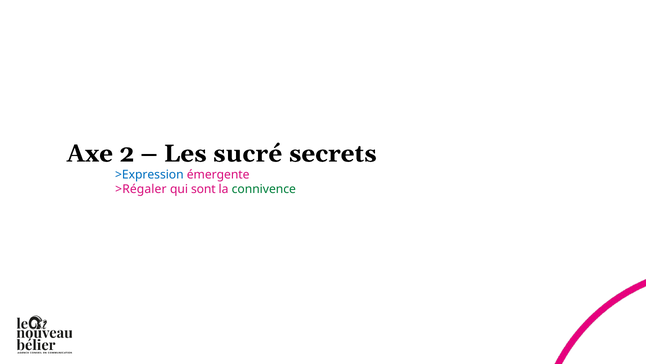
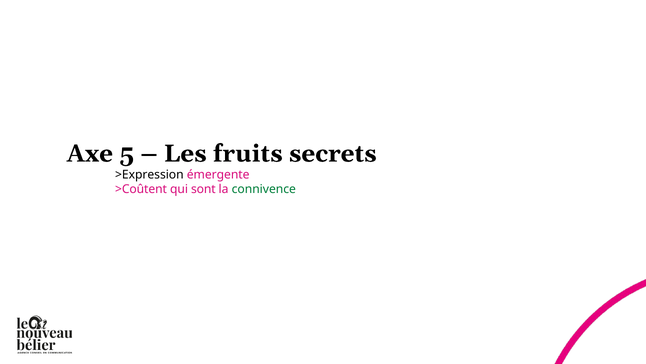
2: 2 -> 5 (127, 153)
sucré: sucré -> fruits (248, 153)
>Expression colour: blue -> black (149, 174)
>Régaler: >Régaler -> >Coûtent (141, 189)
